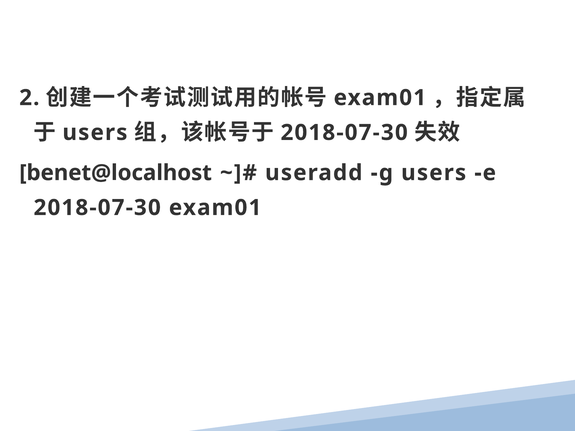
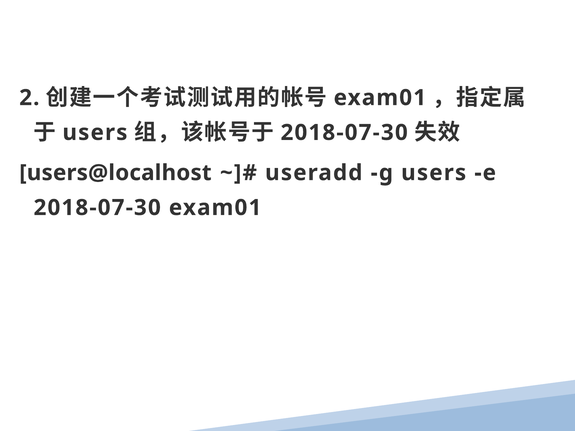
benet@localhost: benet@localhost -> users@localhost (115, 173)
